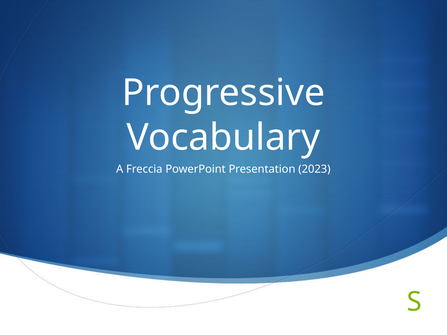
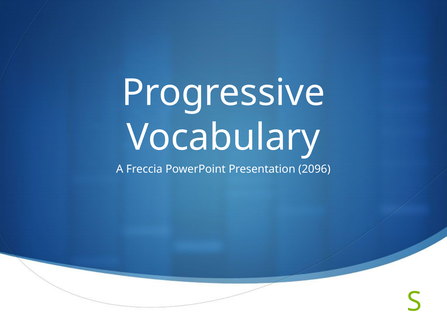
2023: 2023 -> 2096 (314, 169)
